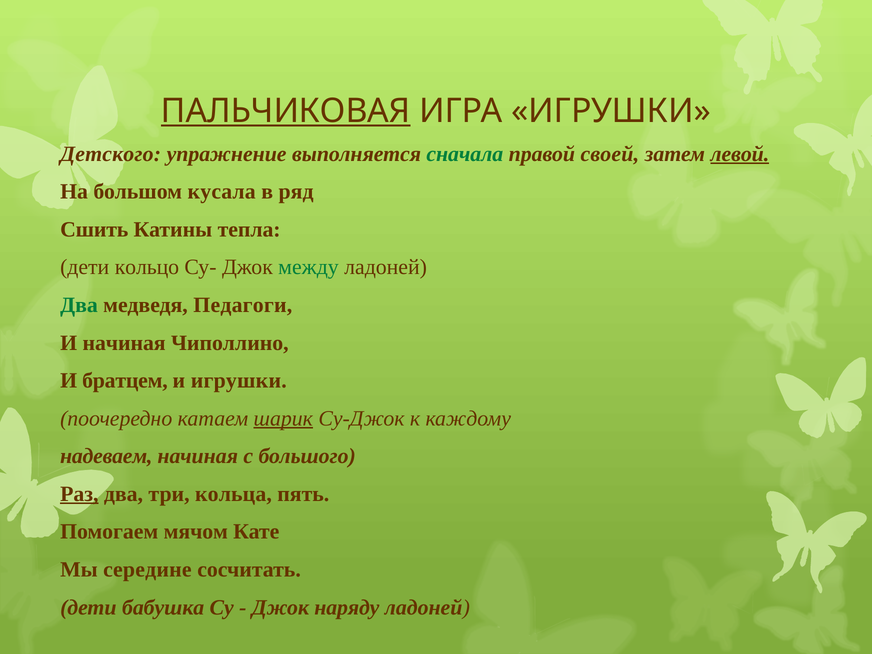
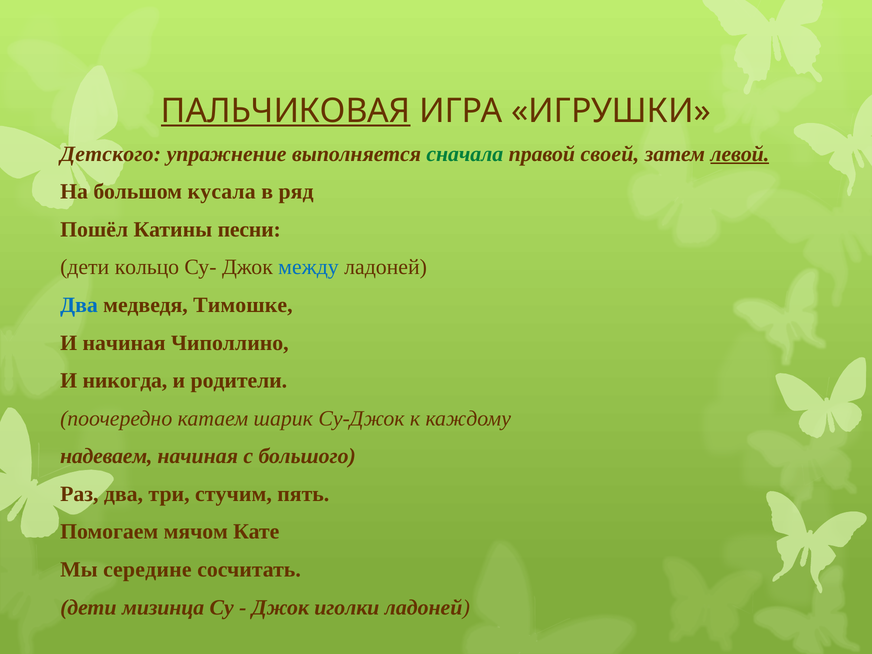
Сшить: Сшить -> Пошёл (94, 229)
тепла: тепла -> песни (249, 229)
между colour: green -> blue (308, 267)
Два colour: green -> blue (79, 305)
Педагоги: Педагоги -> Тимошке (243, 305)
братцем: братцем -> никогда (125, 381)
и игрушки: игрушки -> родители (239, 381)
шарик underline: present -> none (283, 418)
Раз underline: present -> none (79, 494)
кольца: кольца -> стучим (233, 494)
бабушка: бабушка -> мизинца (163, 607)
наряду: наряду -> иголки (347, 607)
